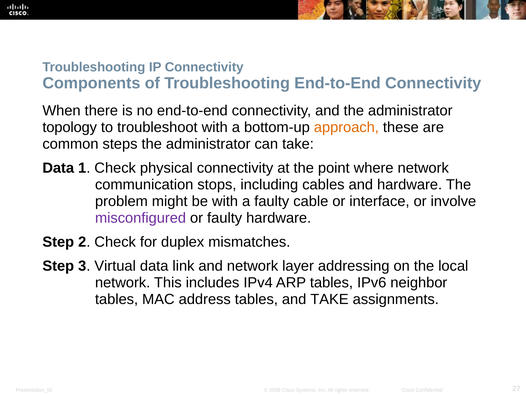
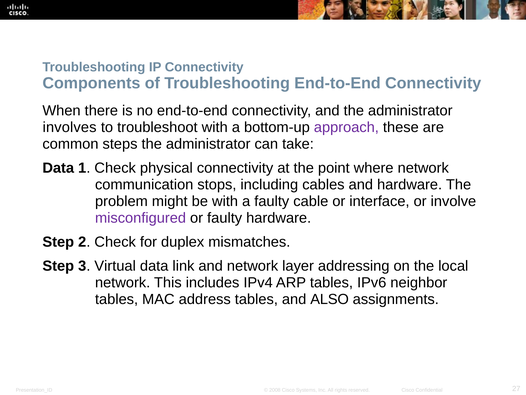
topology: topology -> involves (70, 127)
approach colour: orange -> purple (346, 127)
and TAKE: TAKE -> ALSO (330, 299)
